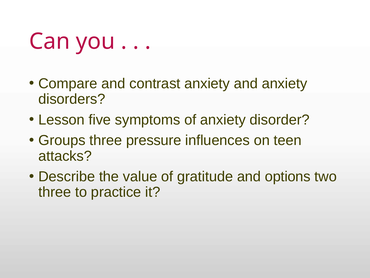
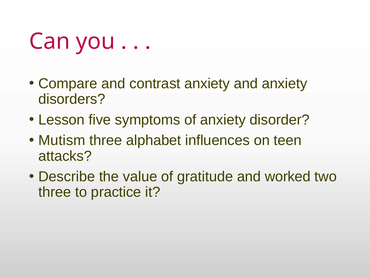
Groups: Groups -> Mutism (62, 140)
pressure: pressure -> alphabet (154, 140)
options: options -> worked (288, 176)
